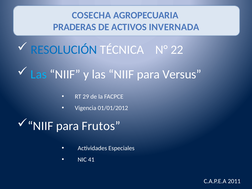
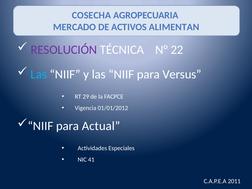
PRADERAS: PRADERAS -> MERCADO (75, 27)
INVERNADA: INVERNADA -> ALIMENTAN (174, 27)
RESOLUCIÓN colour: blue -> purple (64, 50)
Frutos: Frutos -> Actual (101, 126)
